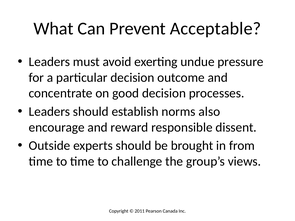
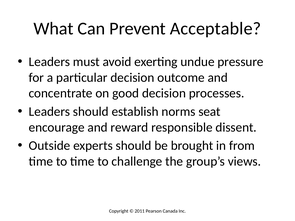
also: also -> seat (209, 112)
